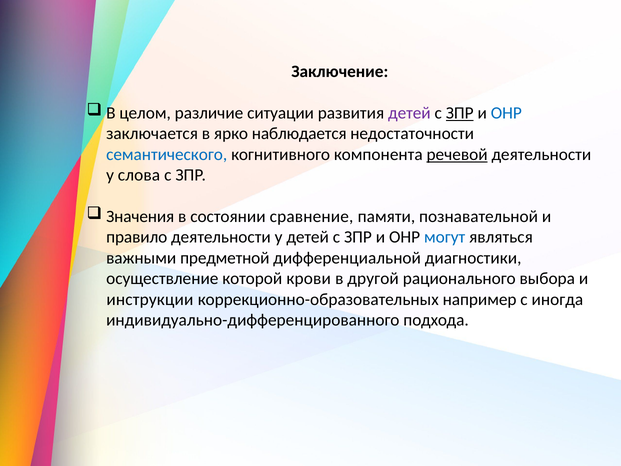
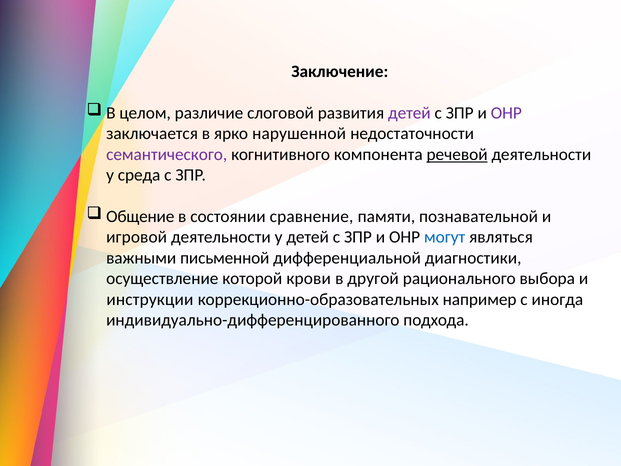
ситуации: ситуации -> слоговой (281, 113)
ЗПР underline: present -> none (460, 113)
ОНР colour: blue -> purple (506, 113)
наблюдается: наблюдается -> нарушенной (299, 134)
семантического colour: blue -> purple (167, 154)
слова: слова -> среда (139, 175)
Значения: Значения -> Общение (140, 216)
правило: правило -> игровой (137, 237)
предметной: предметной -> письменной (225, 258)
